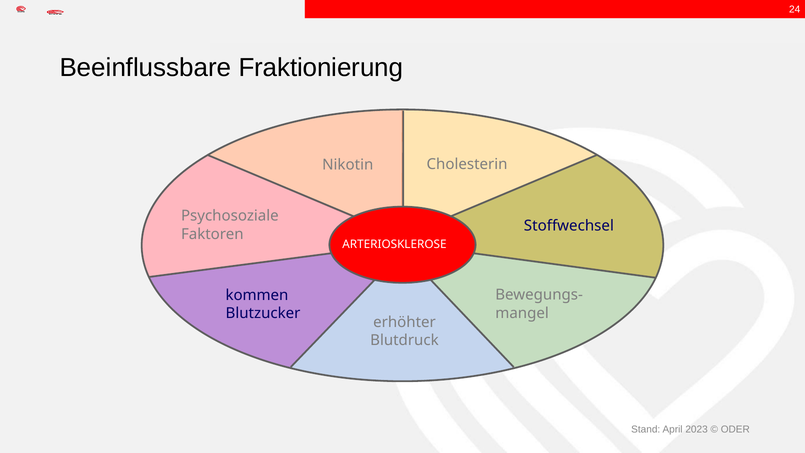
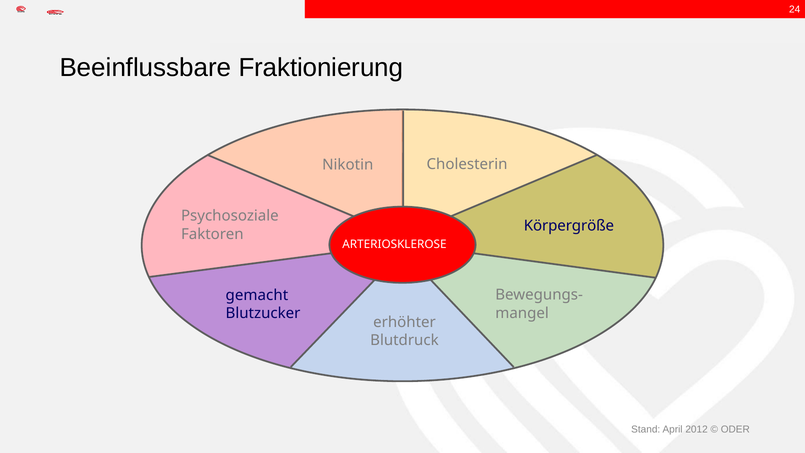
Stoffwechsel: Stoffwechsel -> Körpergröße (569, 226)
kommen: kommen -> gemacht (257, 295)
2023: 2023 -> 2012 (697, 430)
